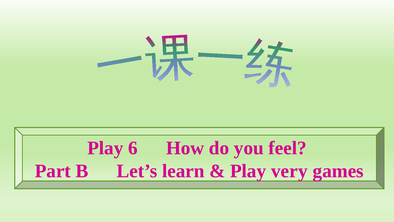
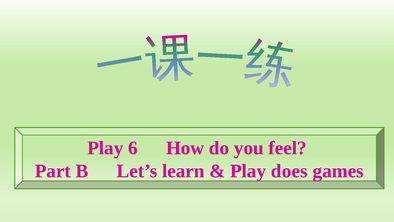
very: very -> does (289, 171)
